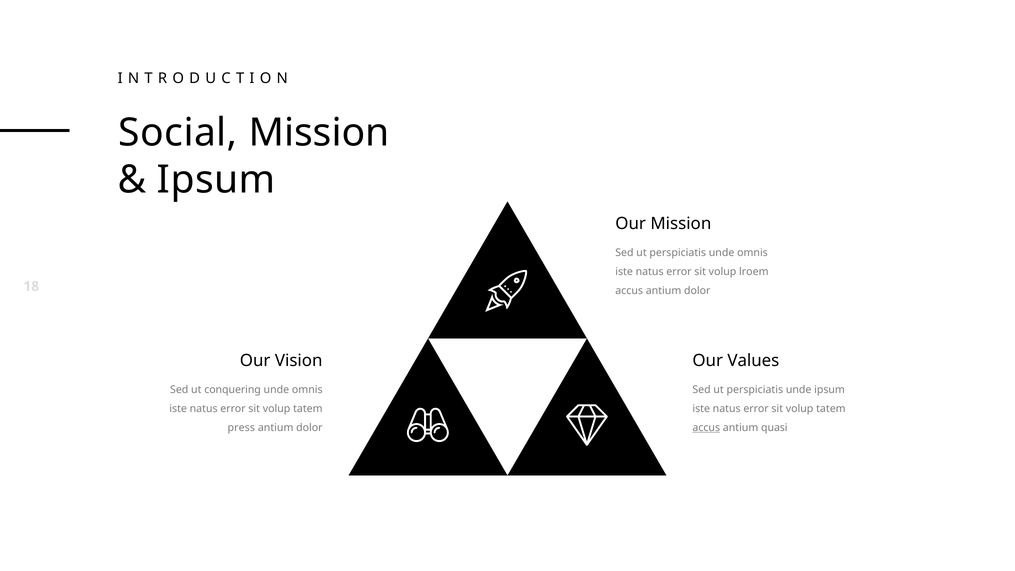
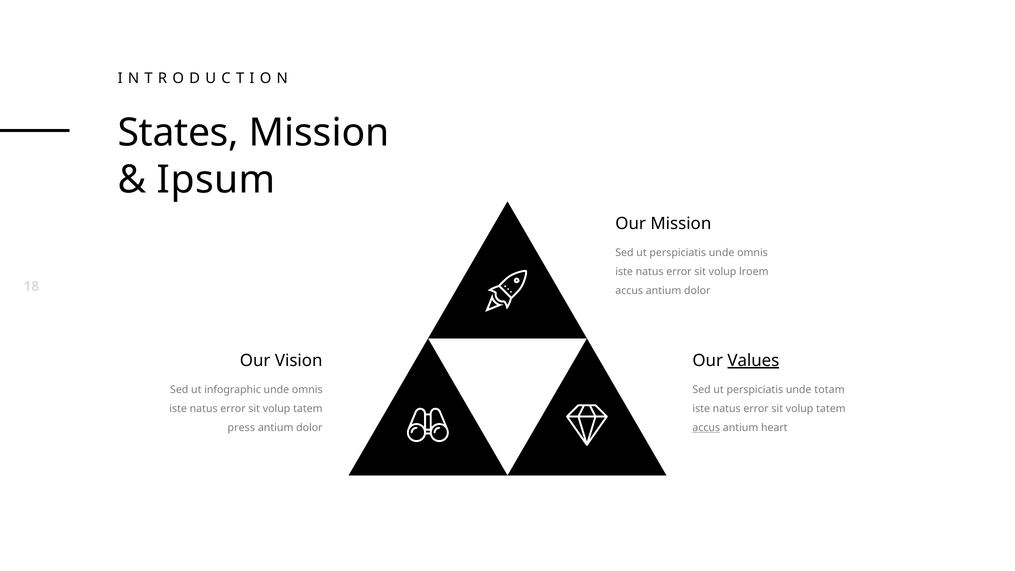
Social: Social -> States (178, 133)
Values underline: none -> present (753, 360)
conquering: conquering -> infographic (233, 389)
unde ipsum: ipsum -> totam (830, 389)
quasi: quasi -> heart (774, 428)
